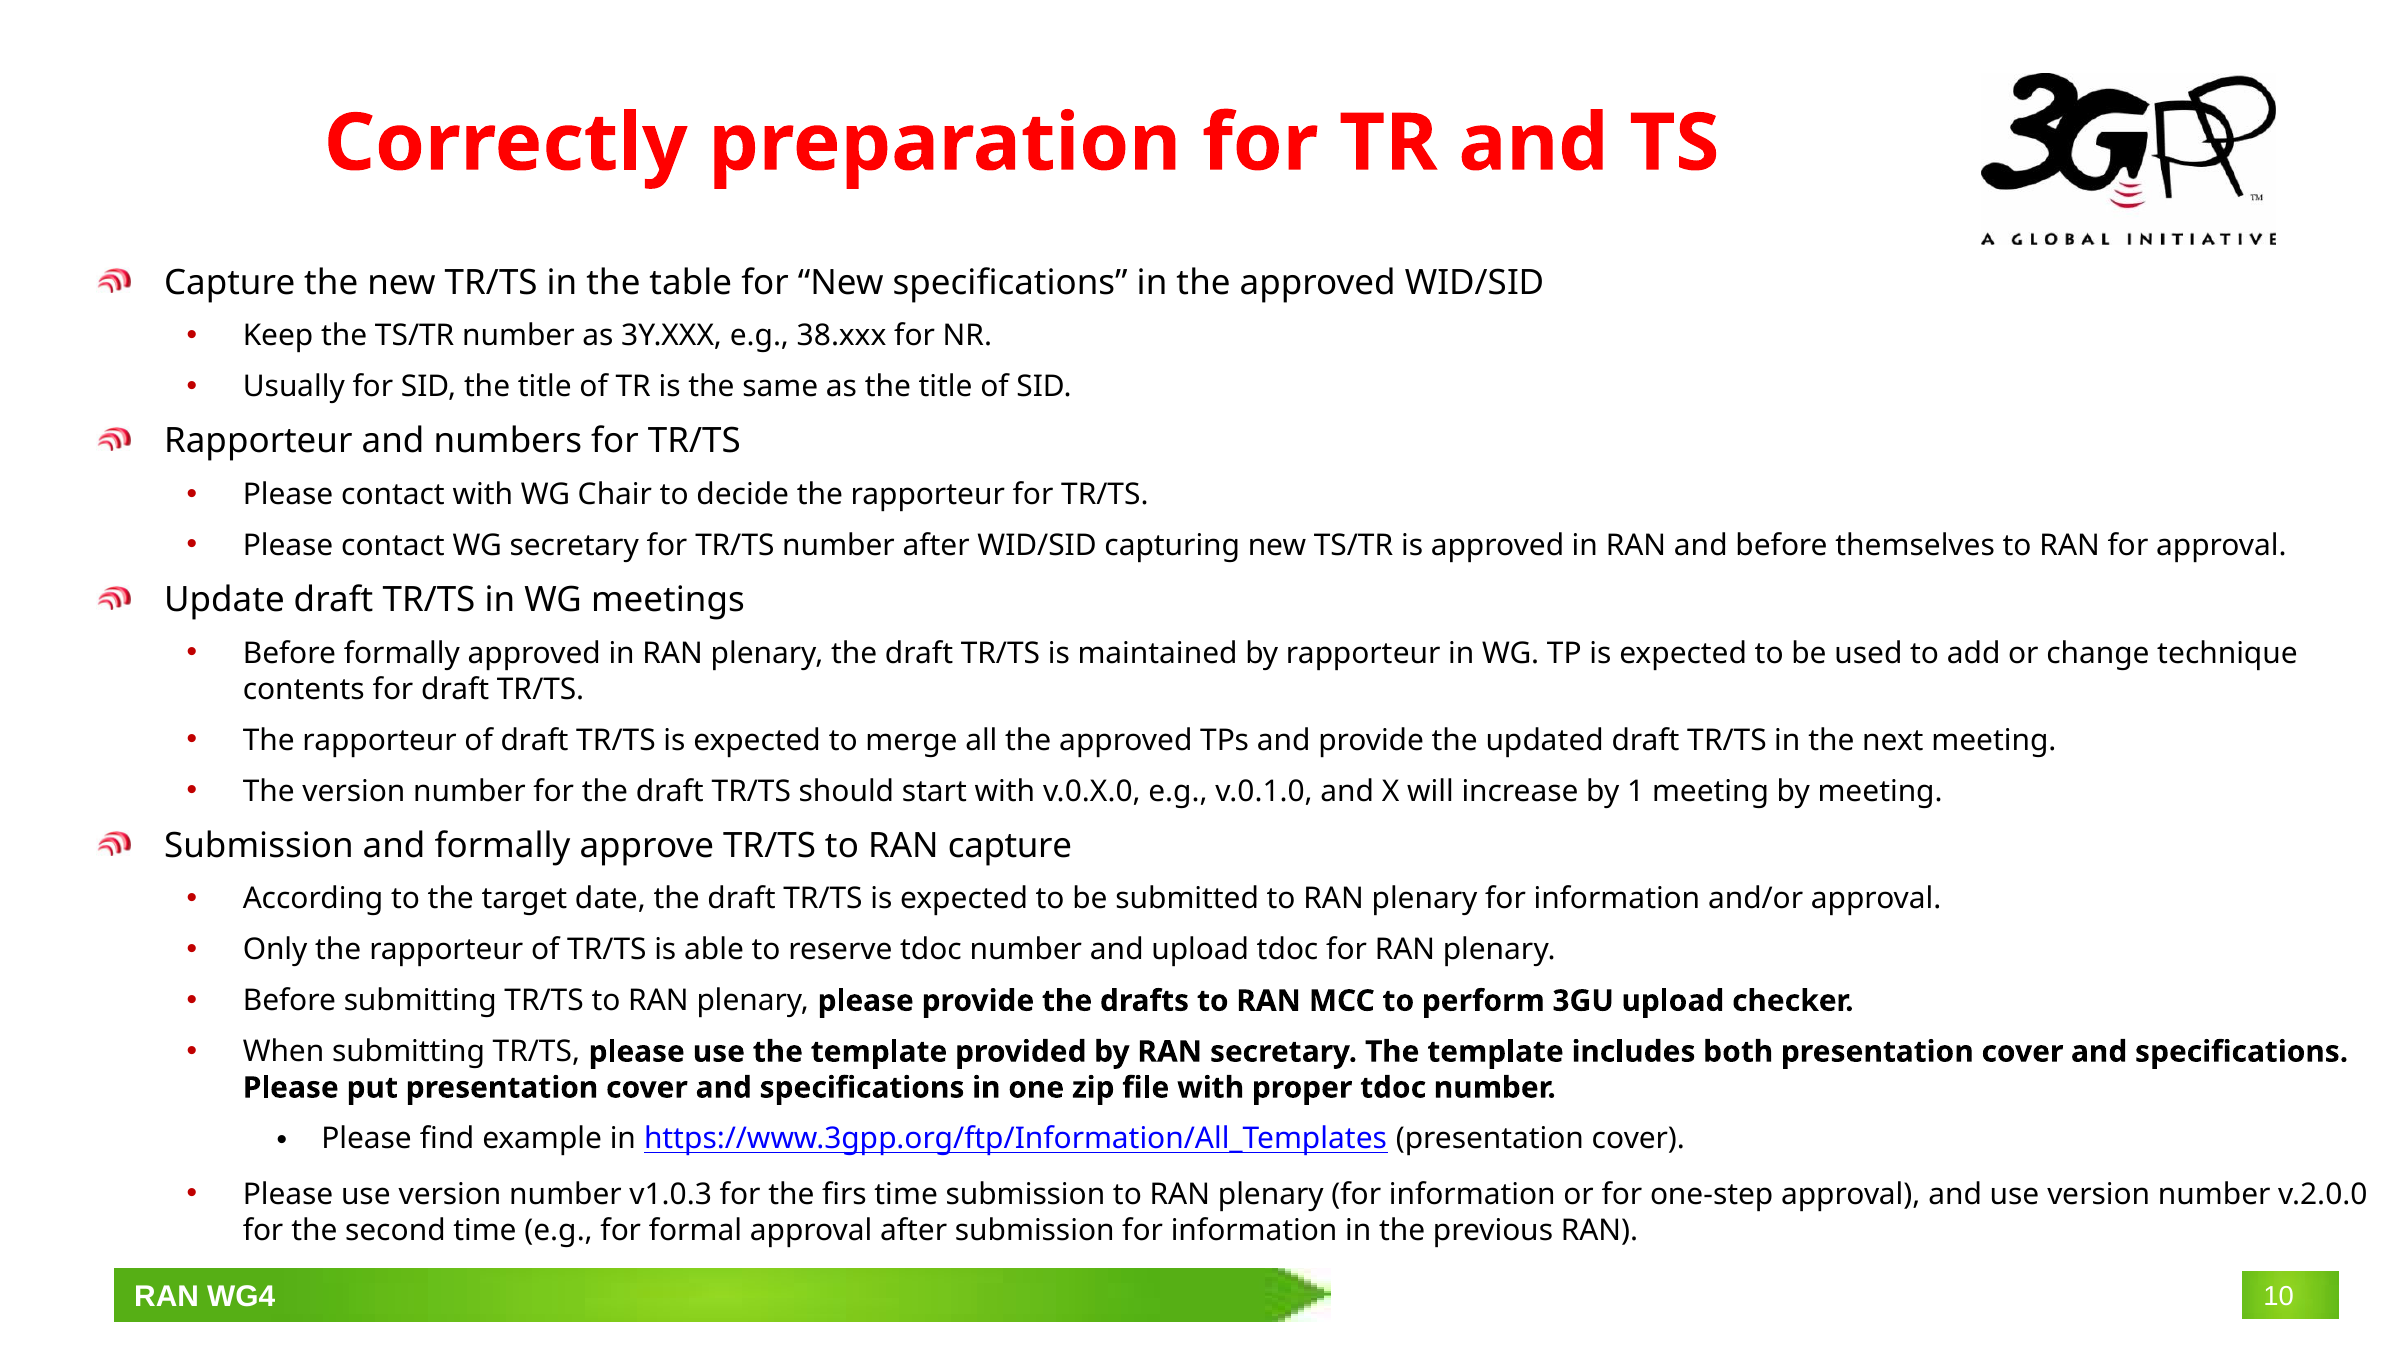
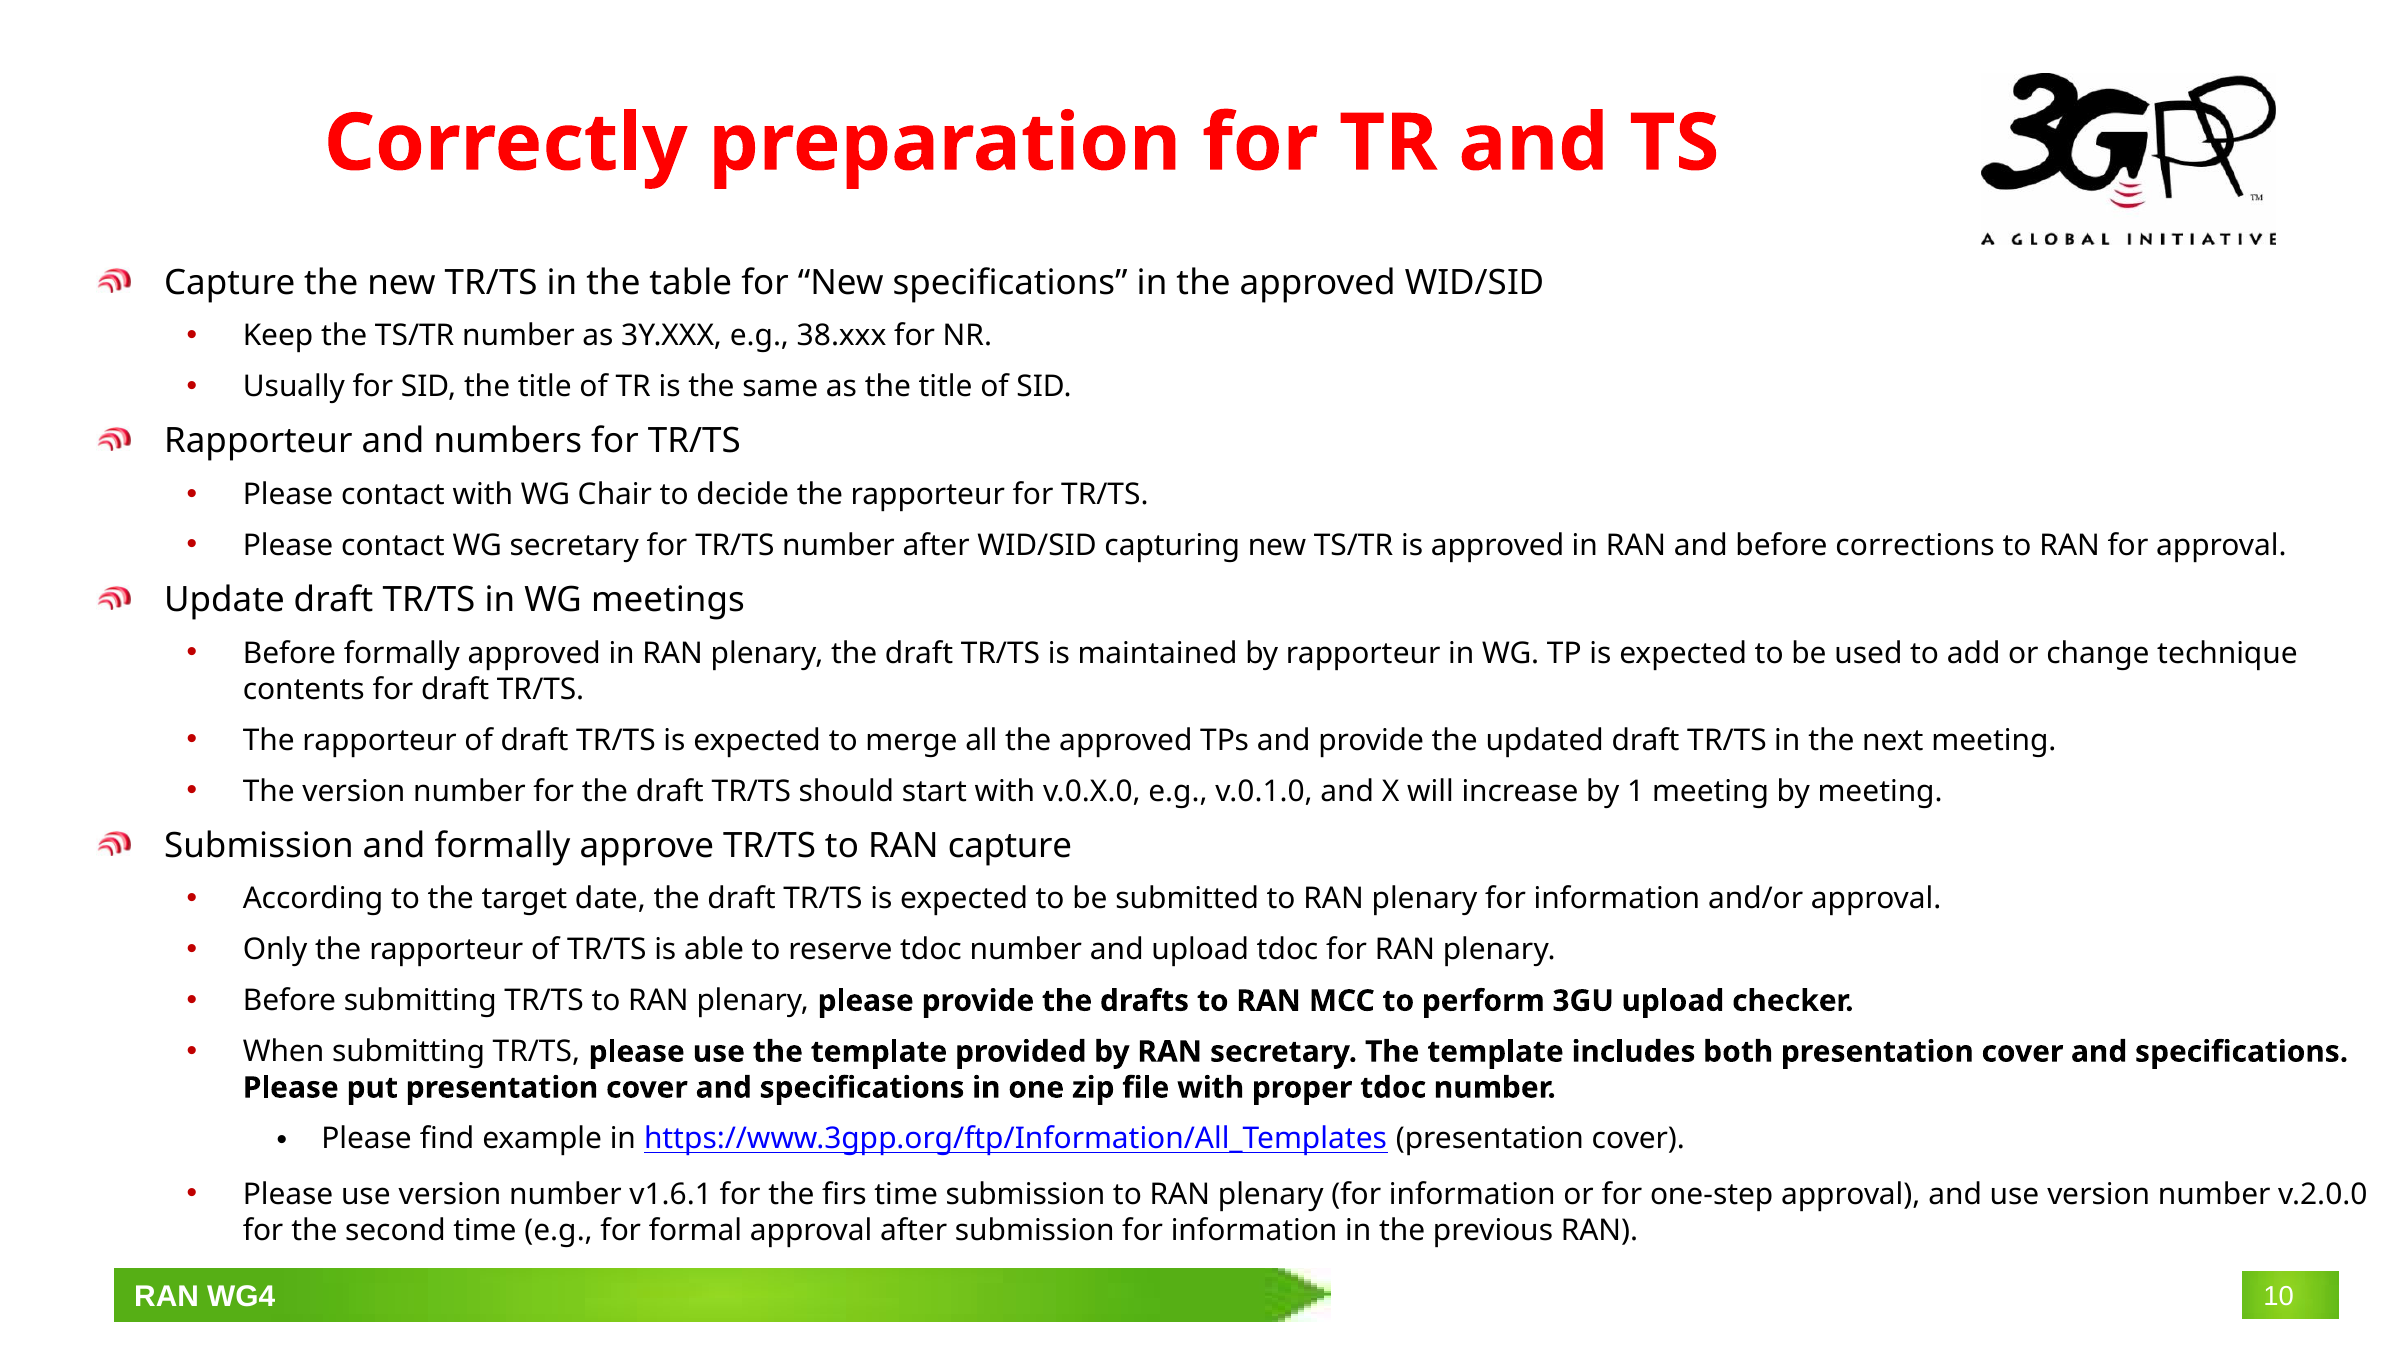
themselves: themselves -> corrections (1915, 546)
v1.0.3: v1.0.3 -> v1.6.1 (671, 1195)
